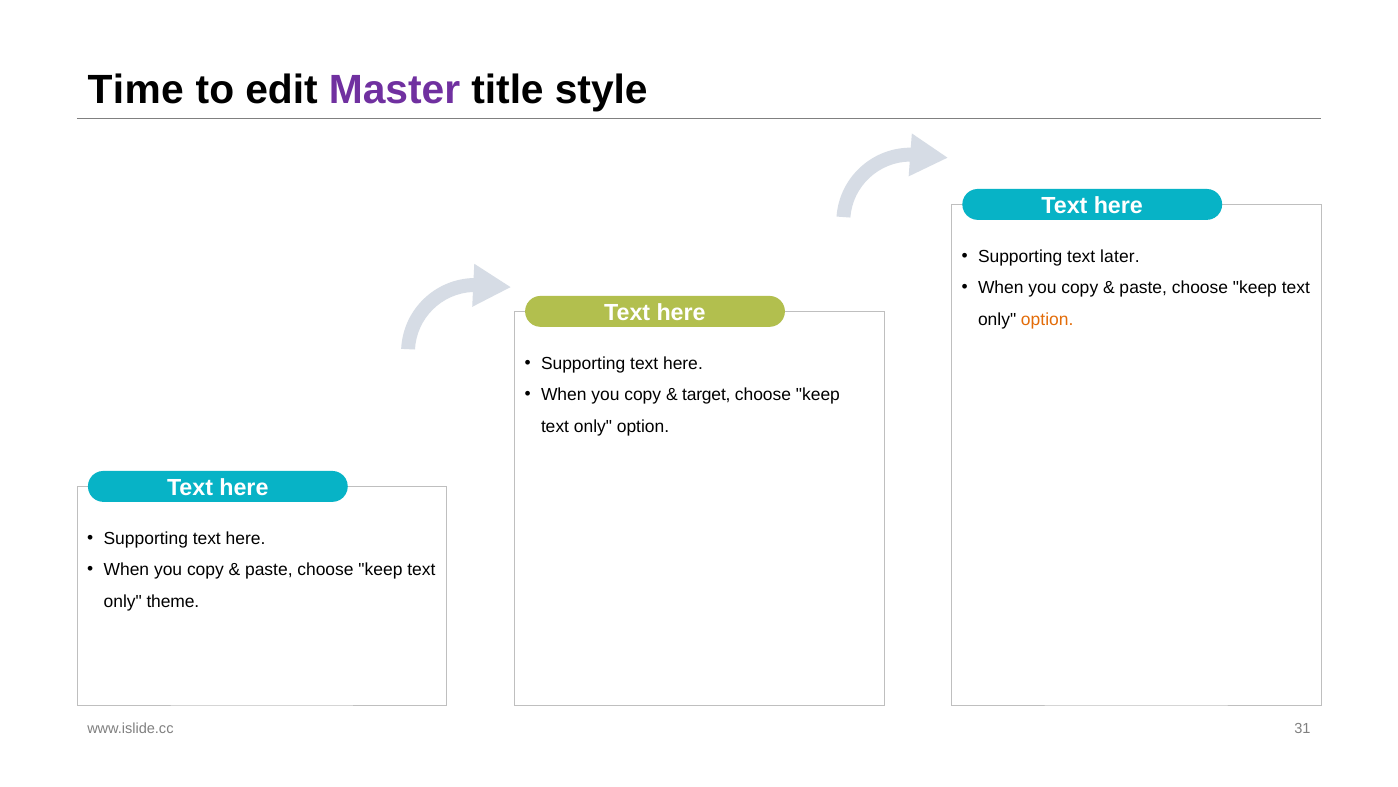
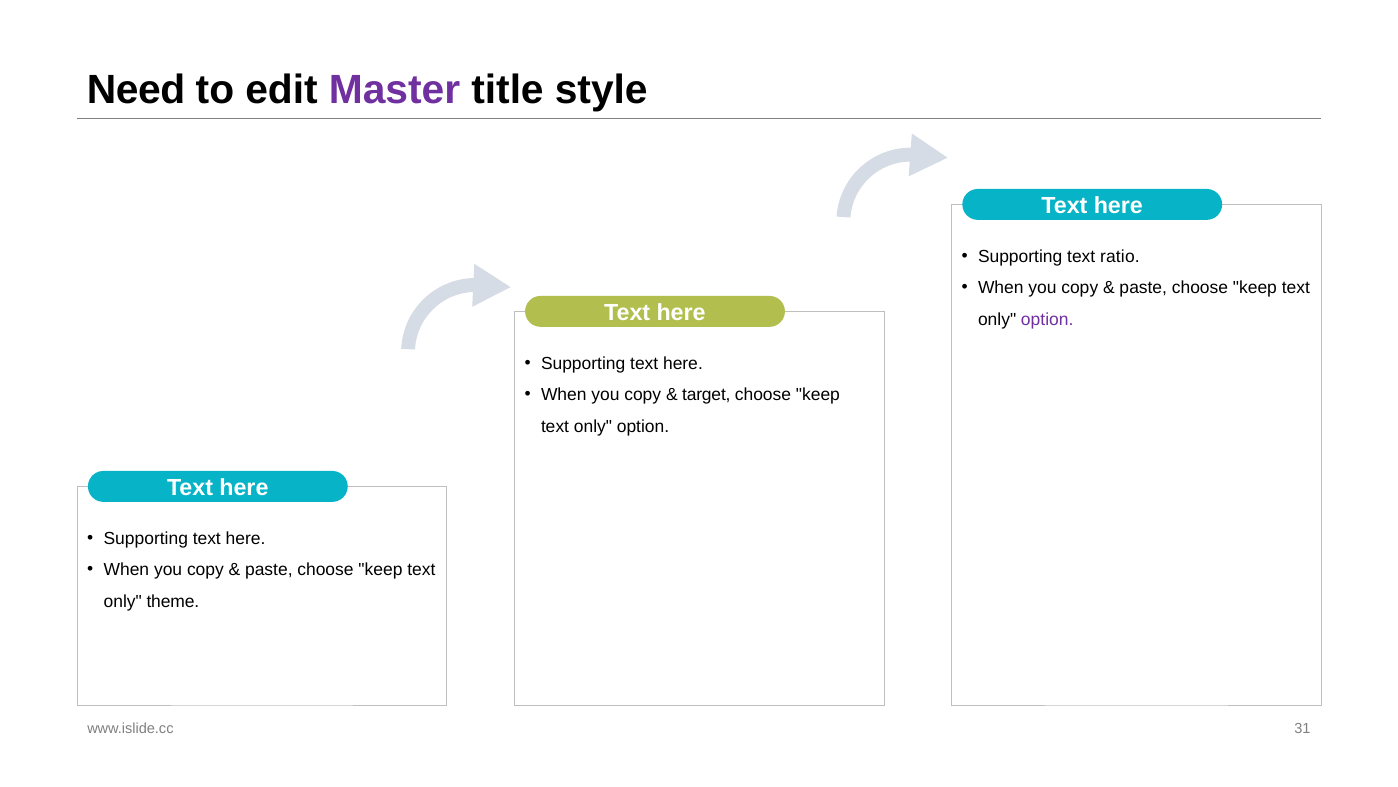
Time: Time -> Need (136, 90)
later: later -> ratio (1120, 256)
option colour: orange -> purple (1047, 319)
